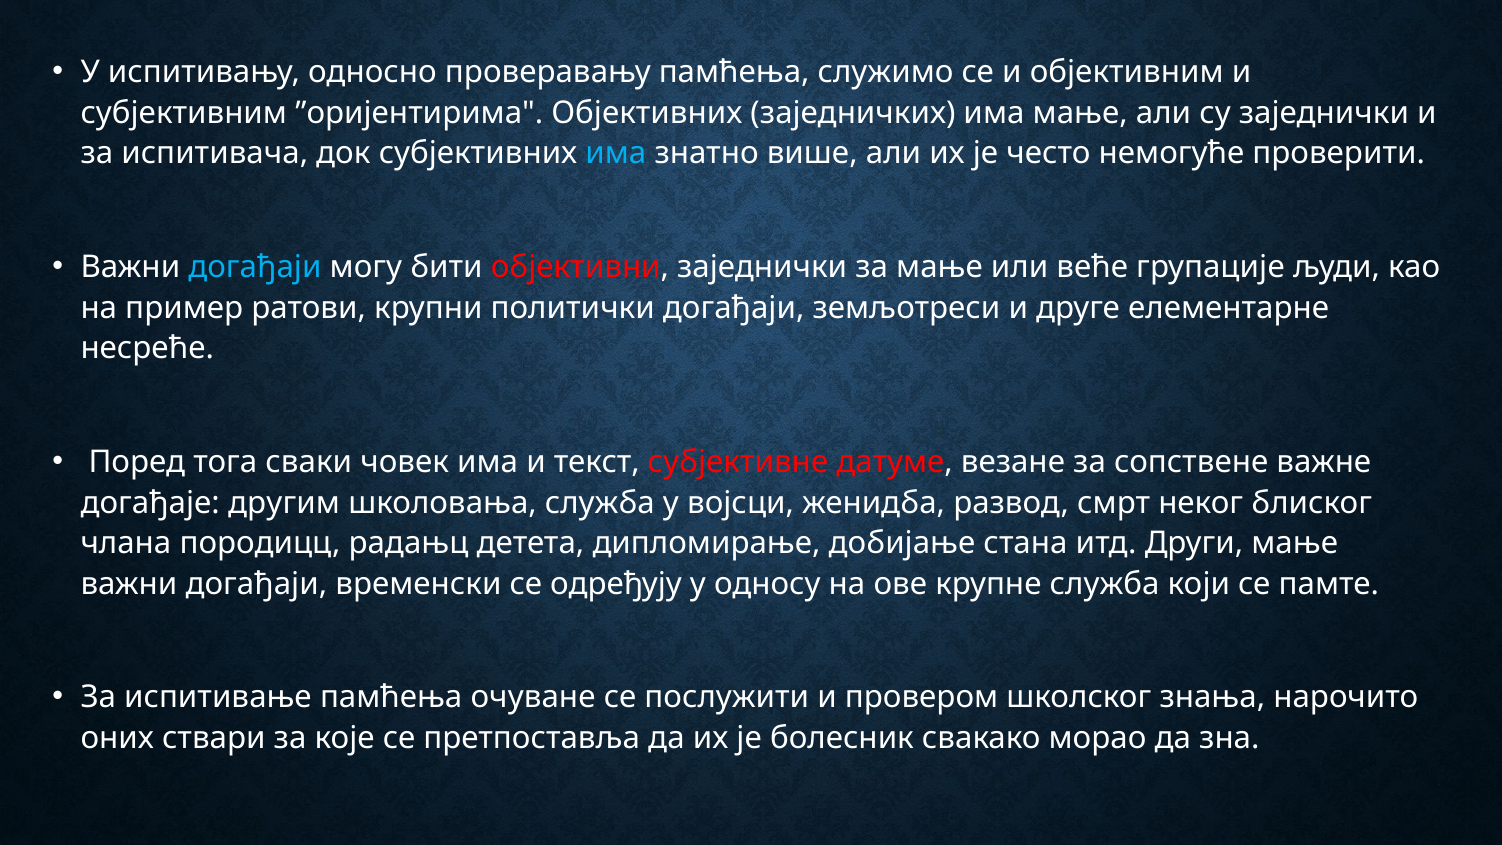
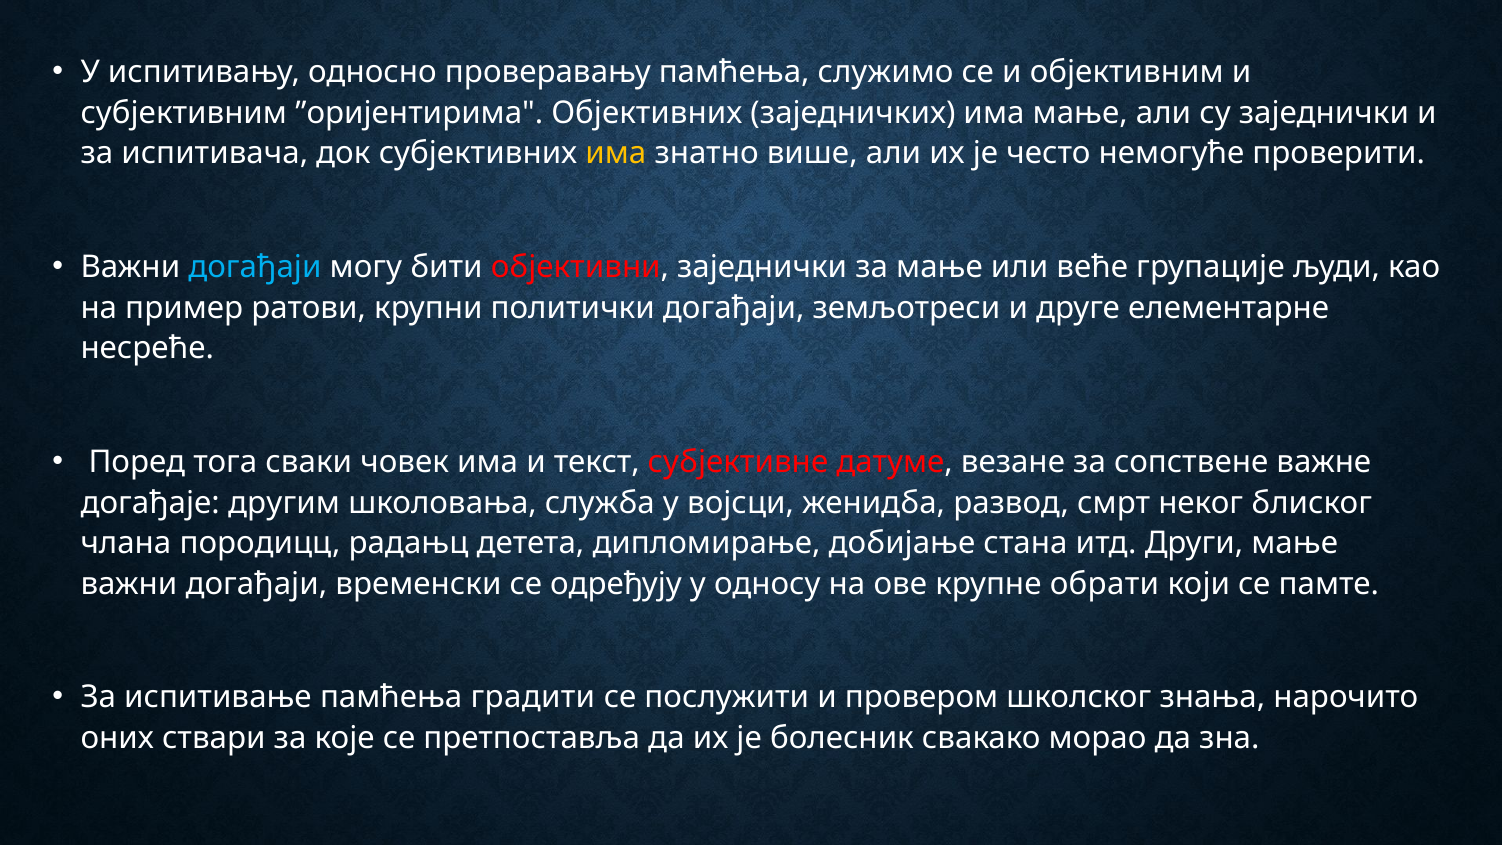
има colour: light blue -> yellow (616, 154)
крупне служба: служба -> обрати (1104, 584)
очуване: очуване -> градити (533, 697)
